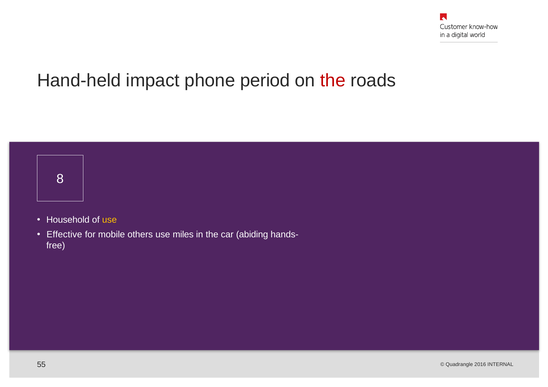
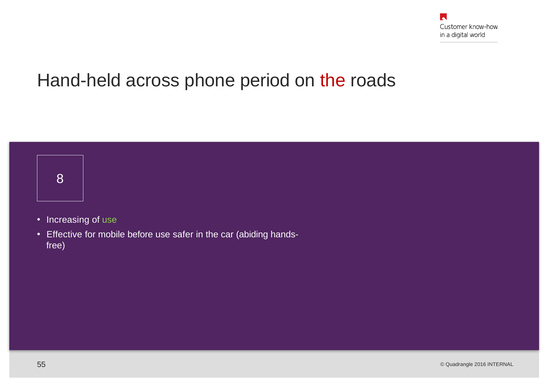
impact: impact -> across (153, 81)
Household: Household -> Increasing (68, 220)
use colour: yellow -> light green (110, 220)
others: others -> before (140, 235)
miles: miles -> safer (183, 235)
